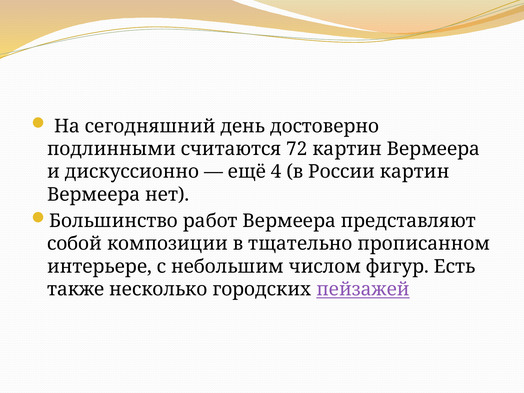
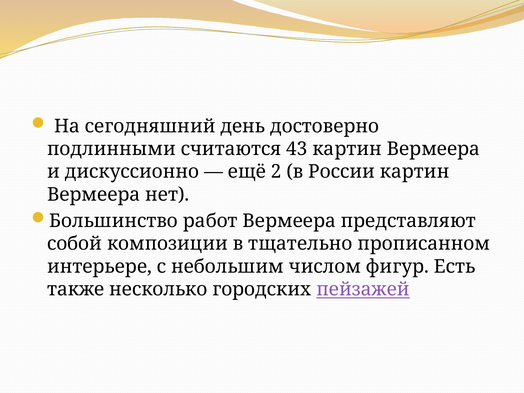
72: 72 -> 43 (297, 149)
4: 4 -> 2 (276, 172)
